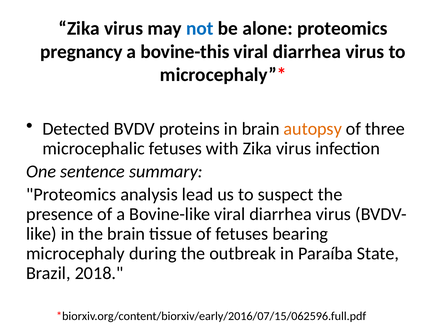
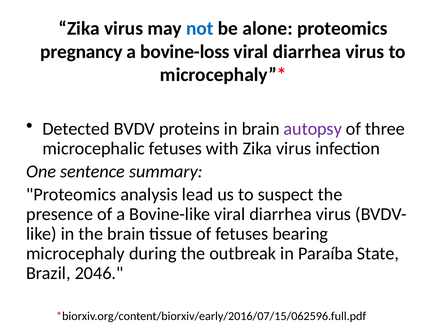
bovine-this: bovine-this -> bovine-loss (185, 52)
autopsy colour: orange -> purple (313, 129)
2018: 2018 -> 2046 (99, 273)
